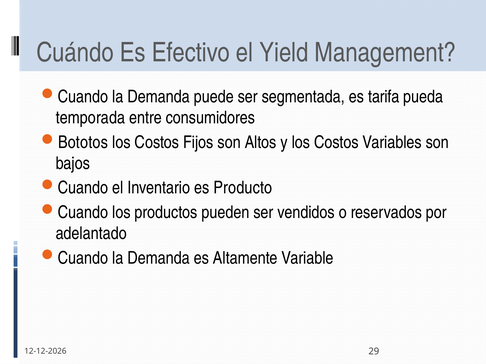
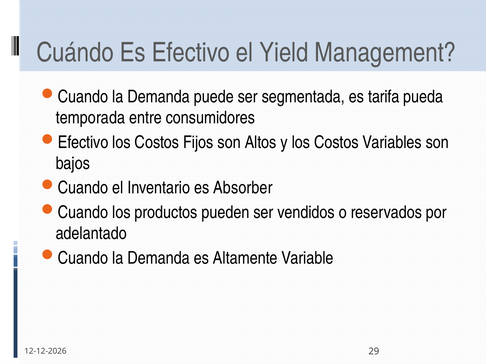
Bototos: Bototos -> Efectivo (83, 143)
Producto: Producto -> Absorber (243, 188)
